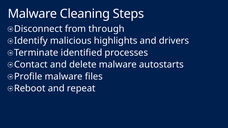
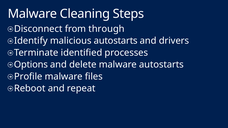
malicious highlights: highlights -> autostarts (116, 41)
Contact: Contact -> Options (31, 65)
